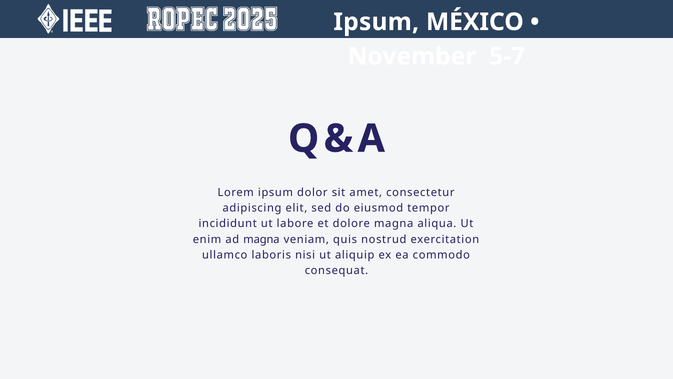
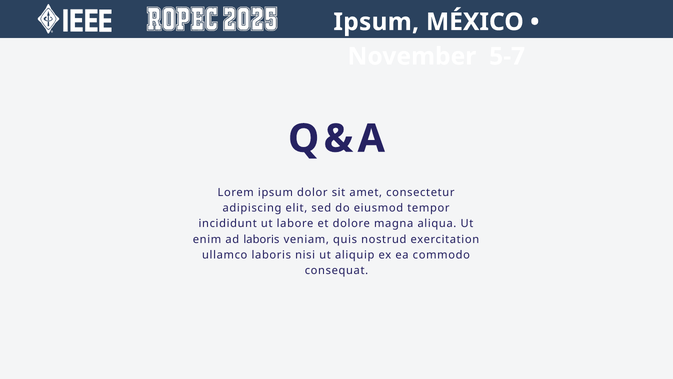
ad magna: magna -> laboris (261, 239)
